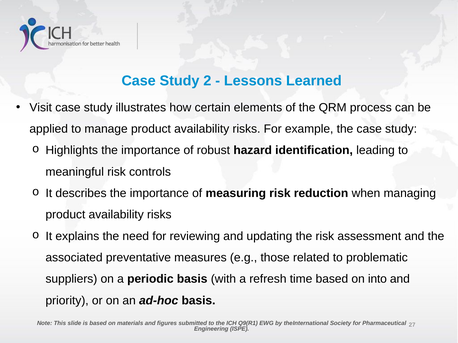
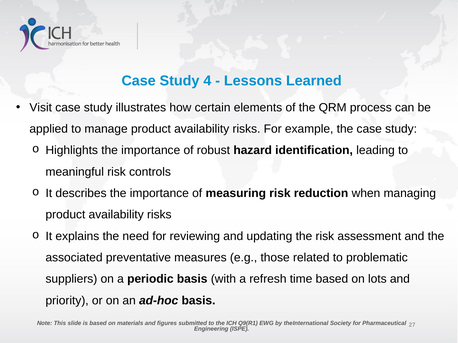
2: 2 -> 4 (207, 81)
into: into -> lots (377, 279)
